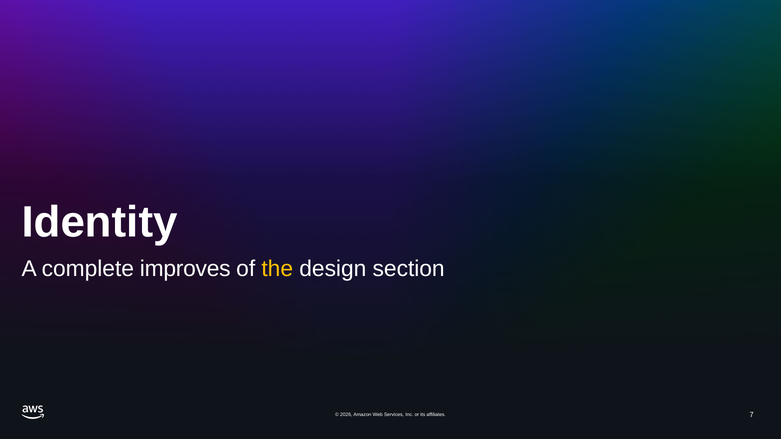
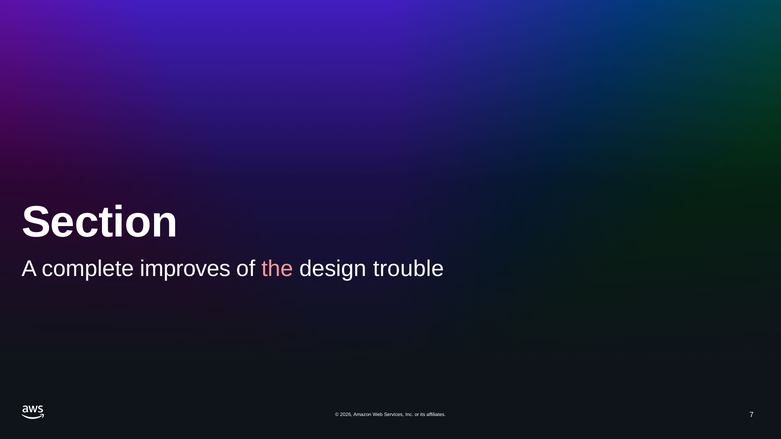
Identity: Identity -> Section (100, 222)
the colour: yellow -> pink (277, 269)
section: section -> trouble (409, 269)
